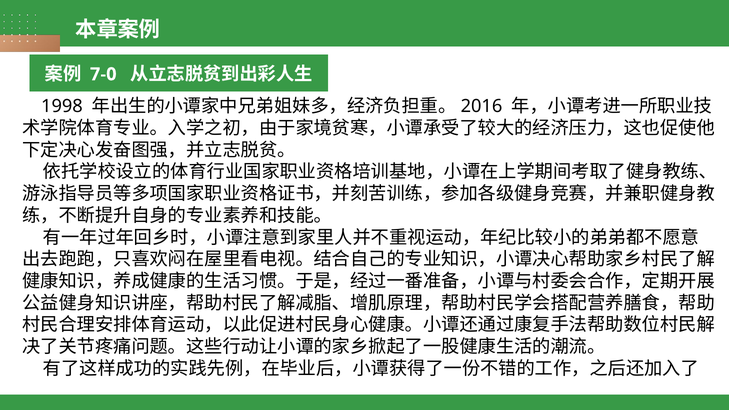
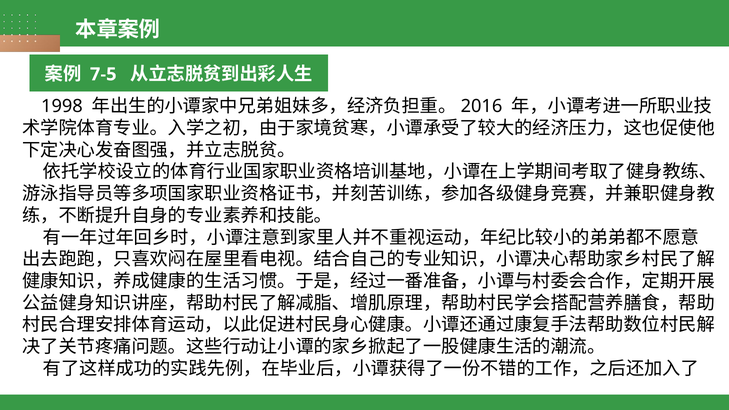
7-0: 7-0 -> 7-5 (103, 74)
